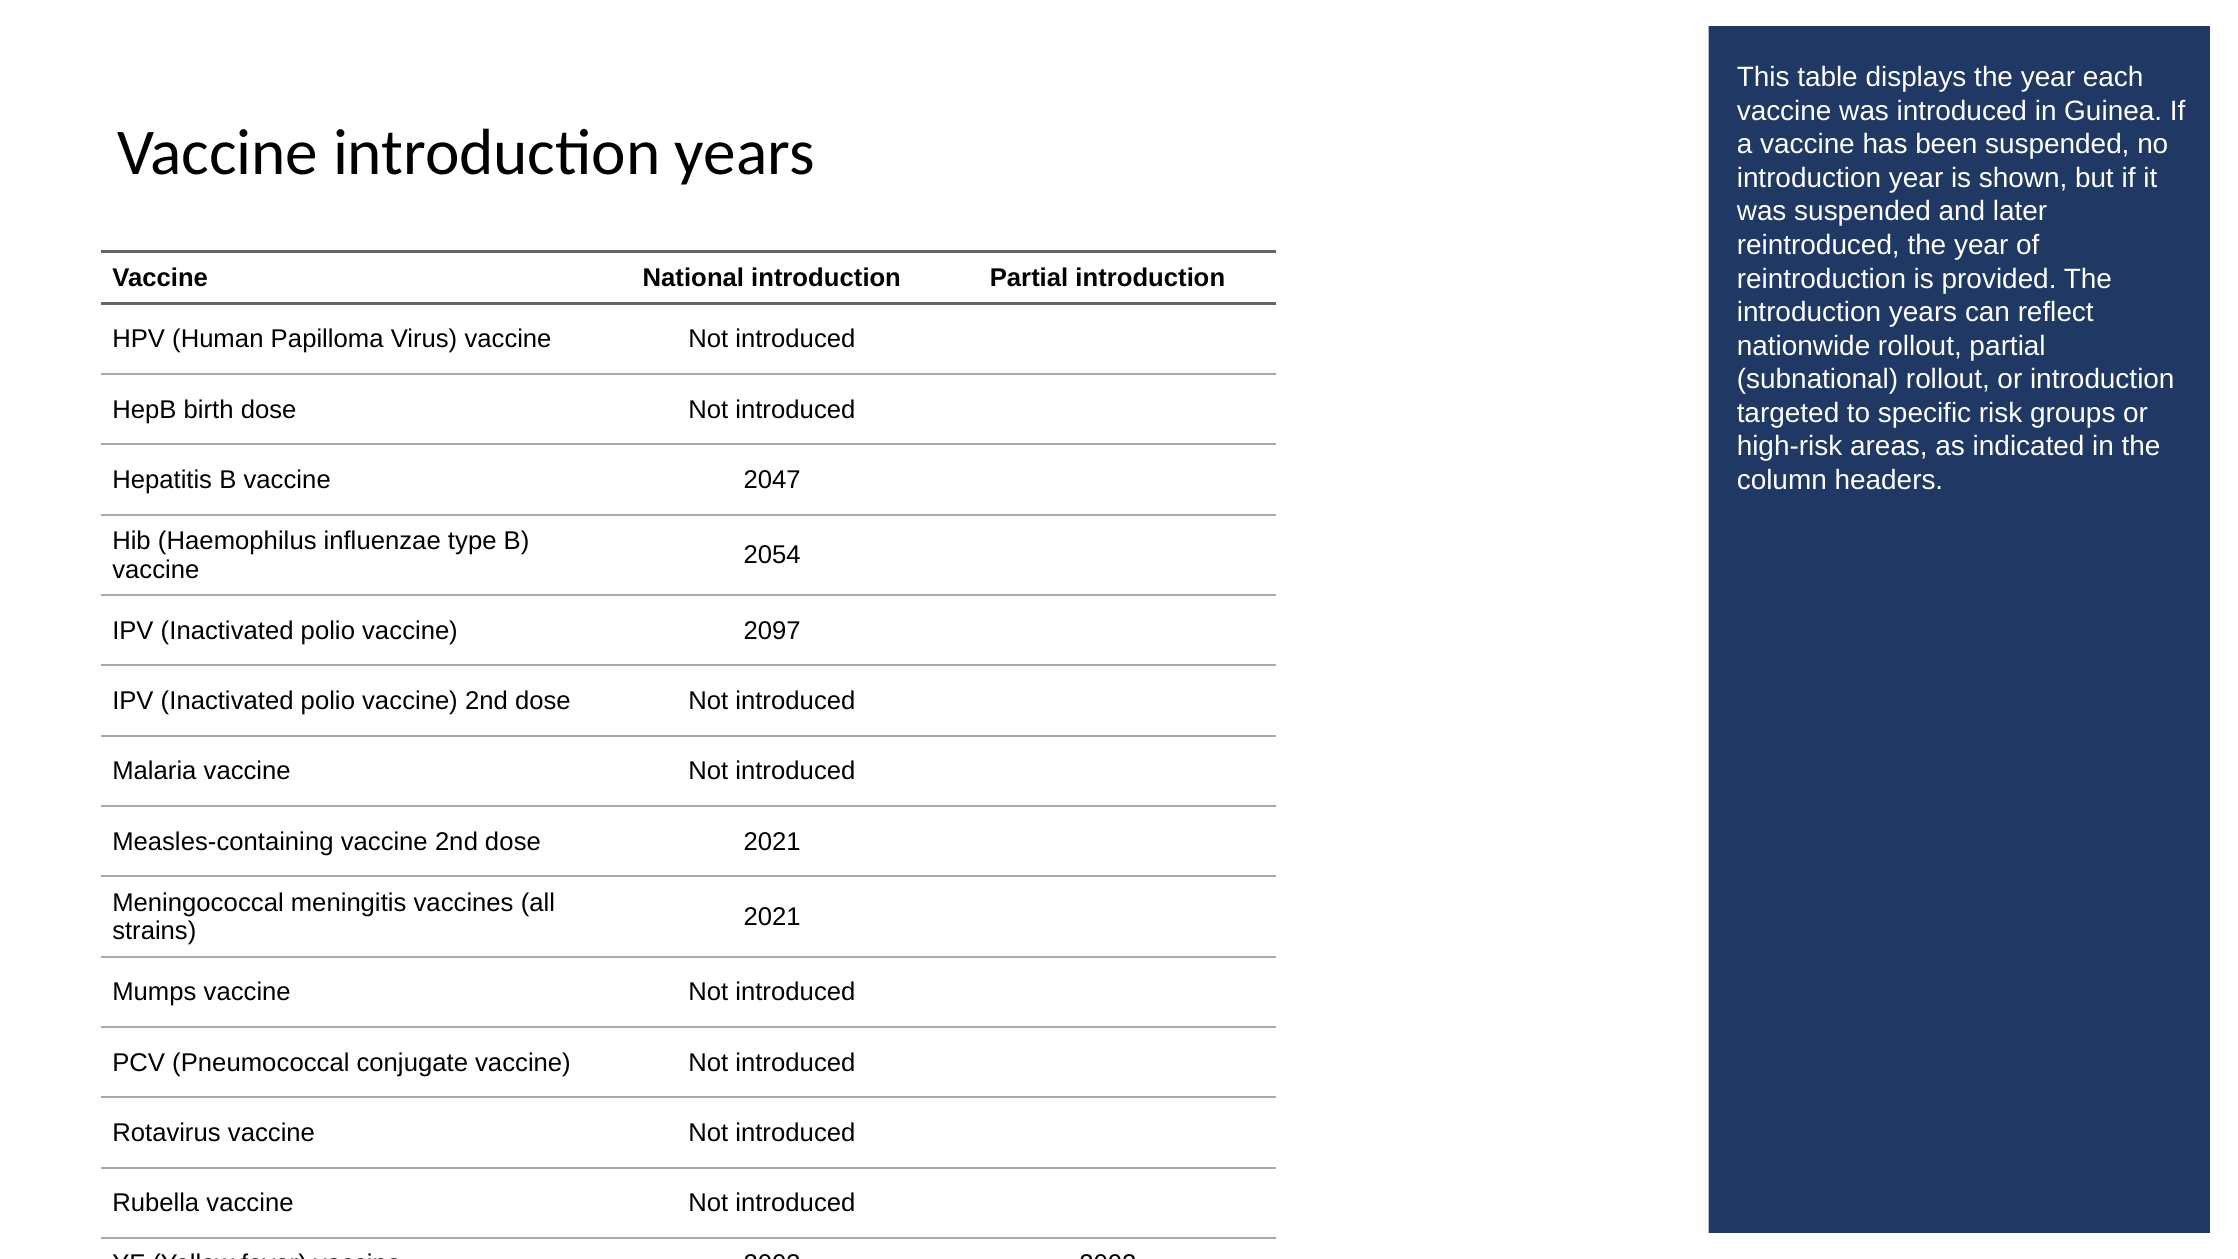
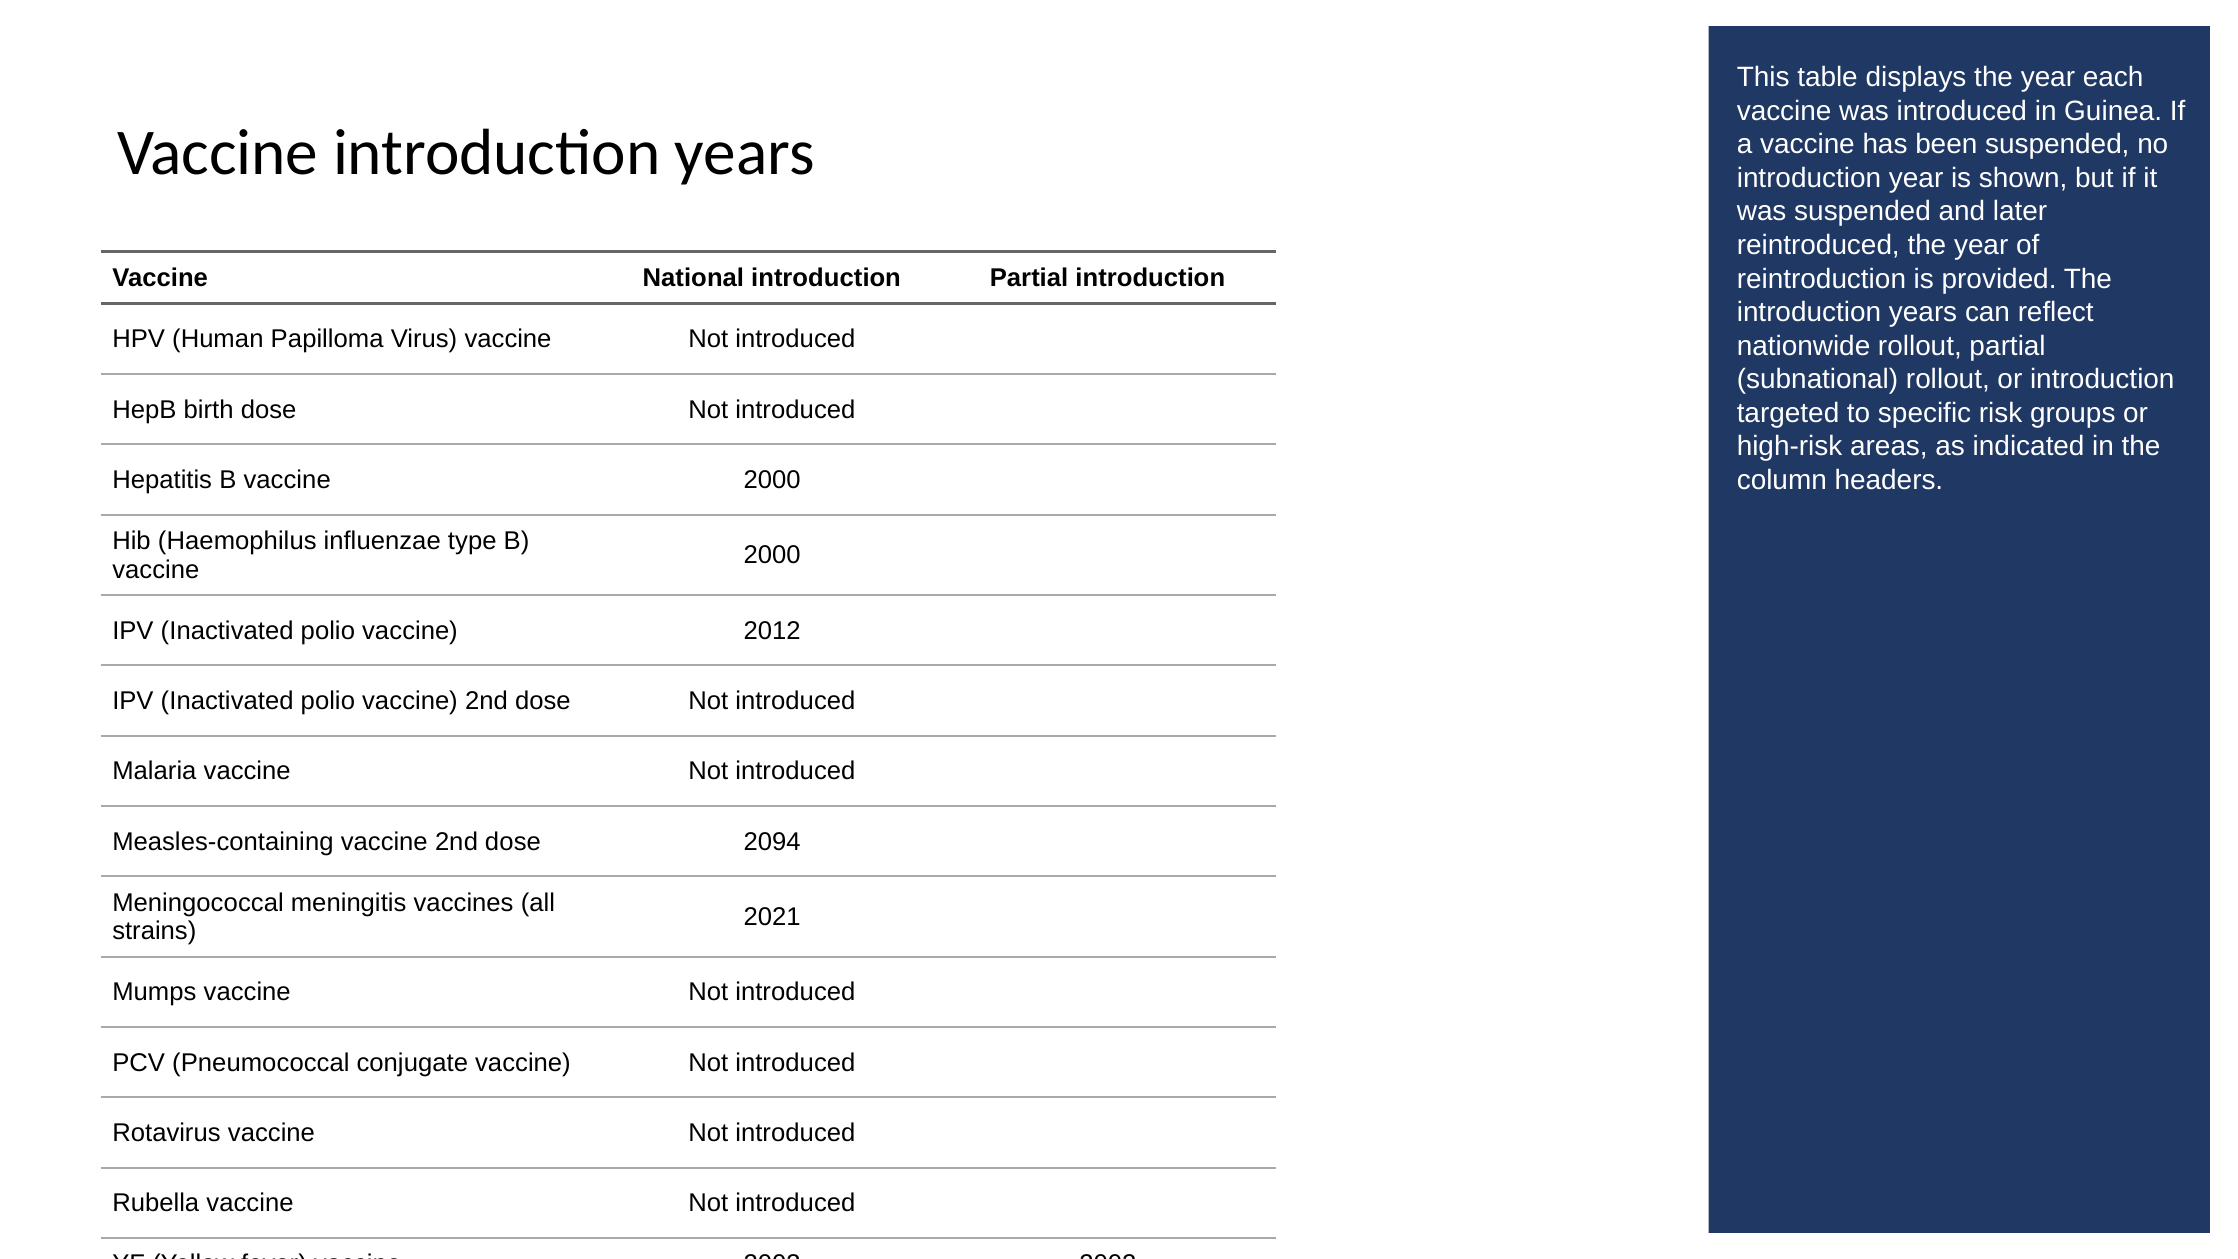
Hepatitis B vaccine 2047: 2047 -> 2000 (772, 480)
2054: 2054 -> 2000 (772, 555)
2097: 2097 -> 2012 (772, 631)
dose 2021: 2021 -> 2094 (772, 842)
